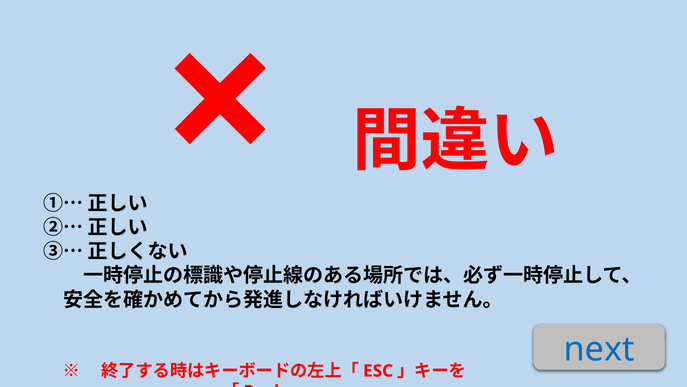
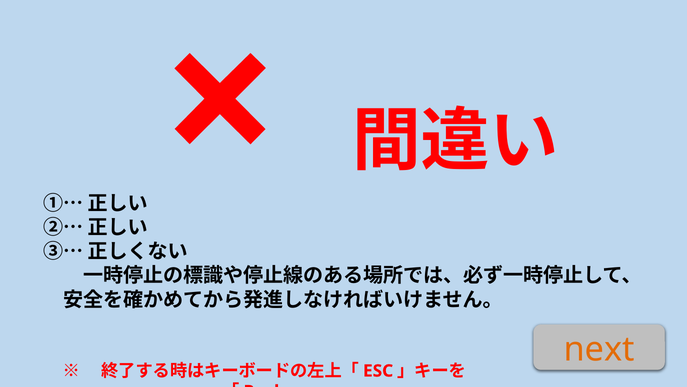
next colour: blue -> orange (599, 349)
